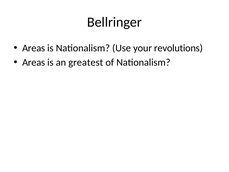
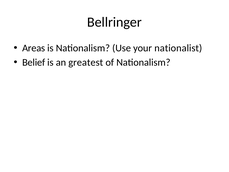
revolutions: revolutions -> nationalist (178, 48)
Areas: Areas -> Belief (34, 62)
